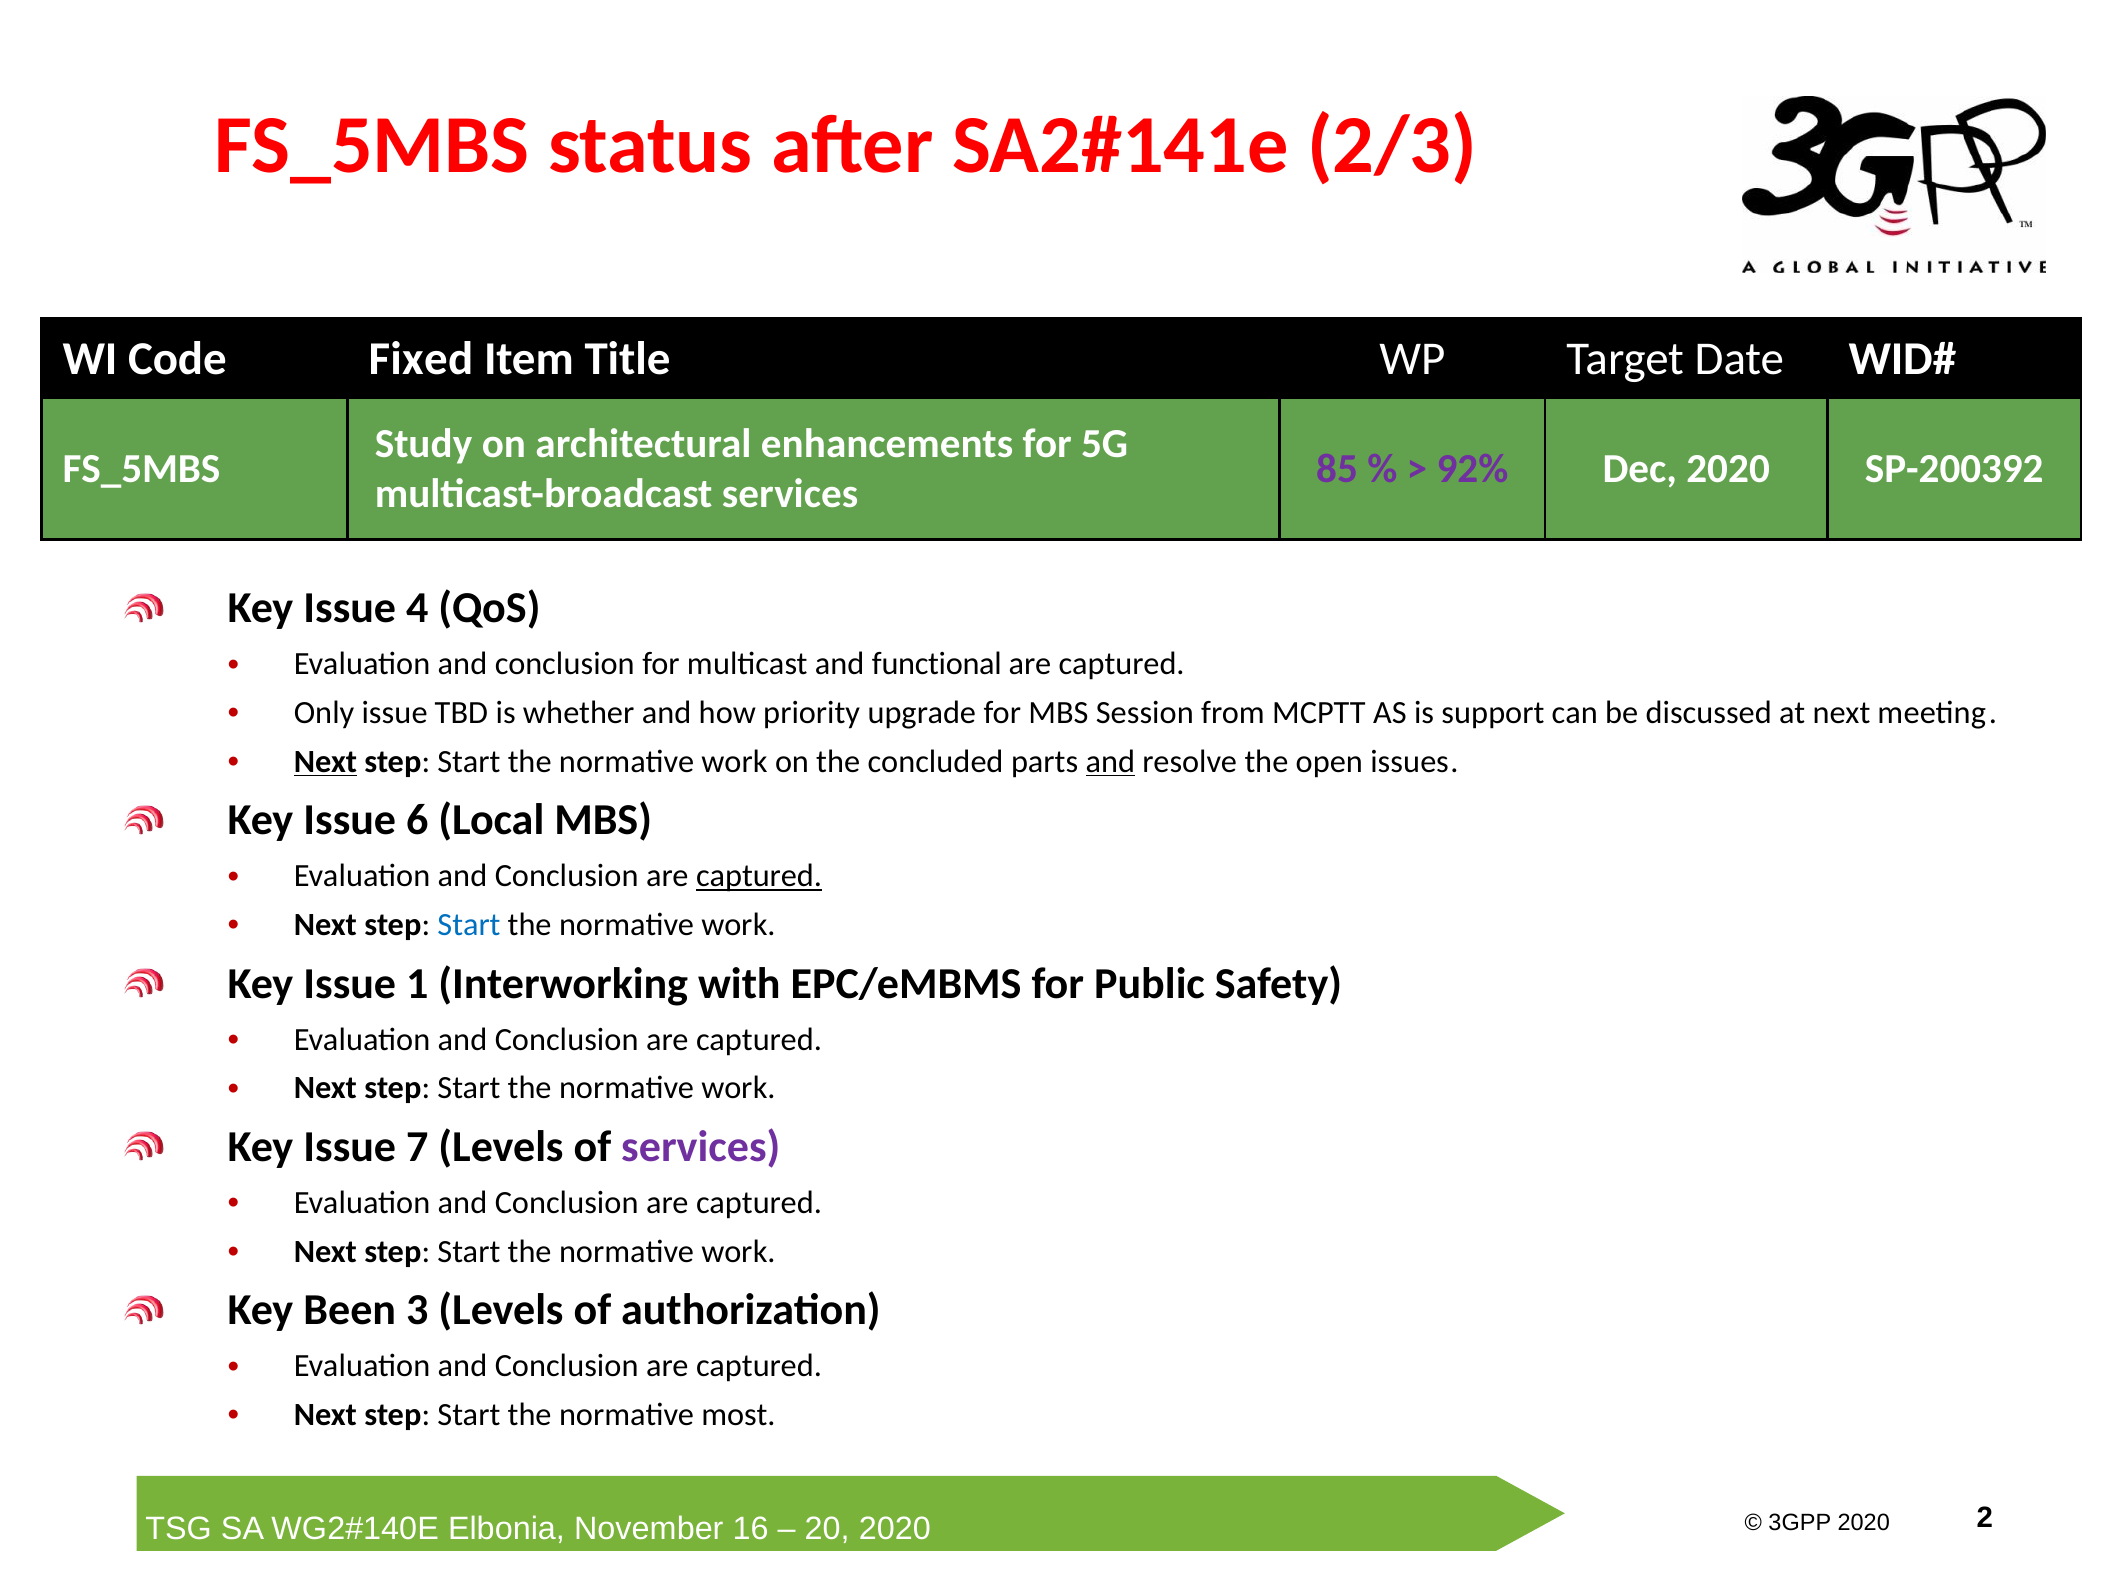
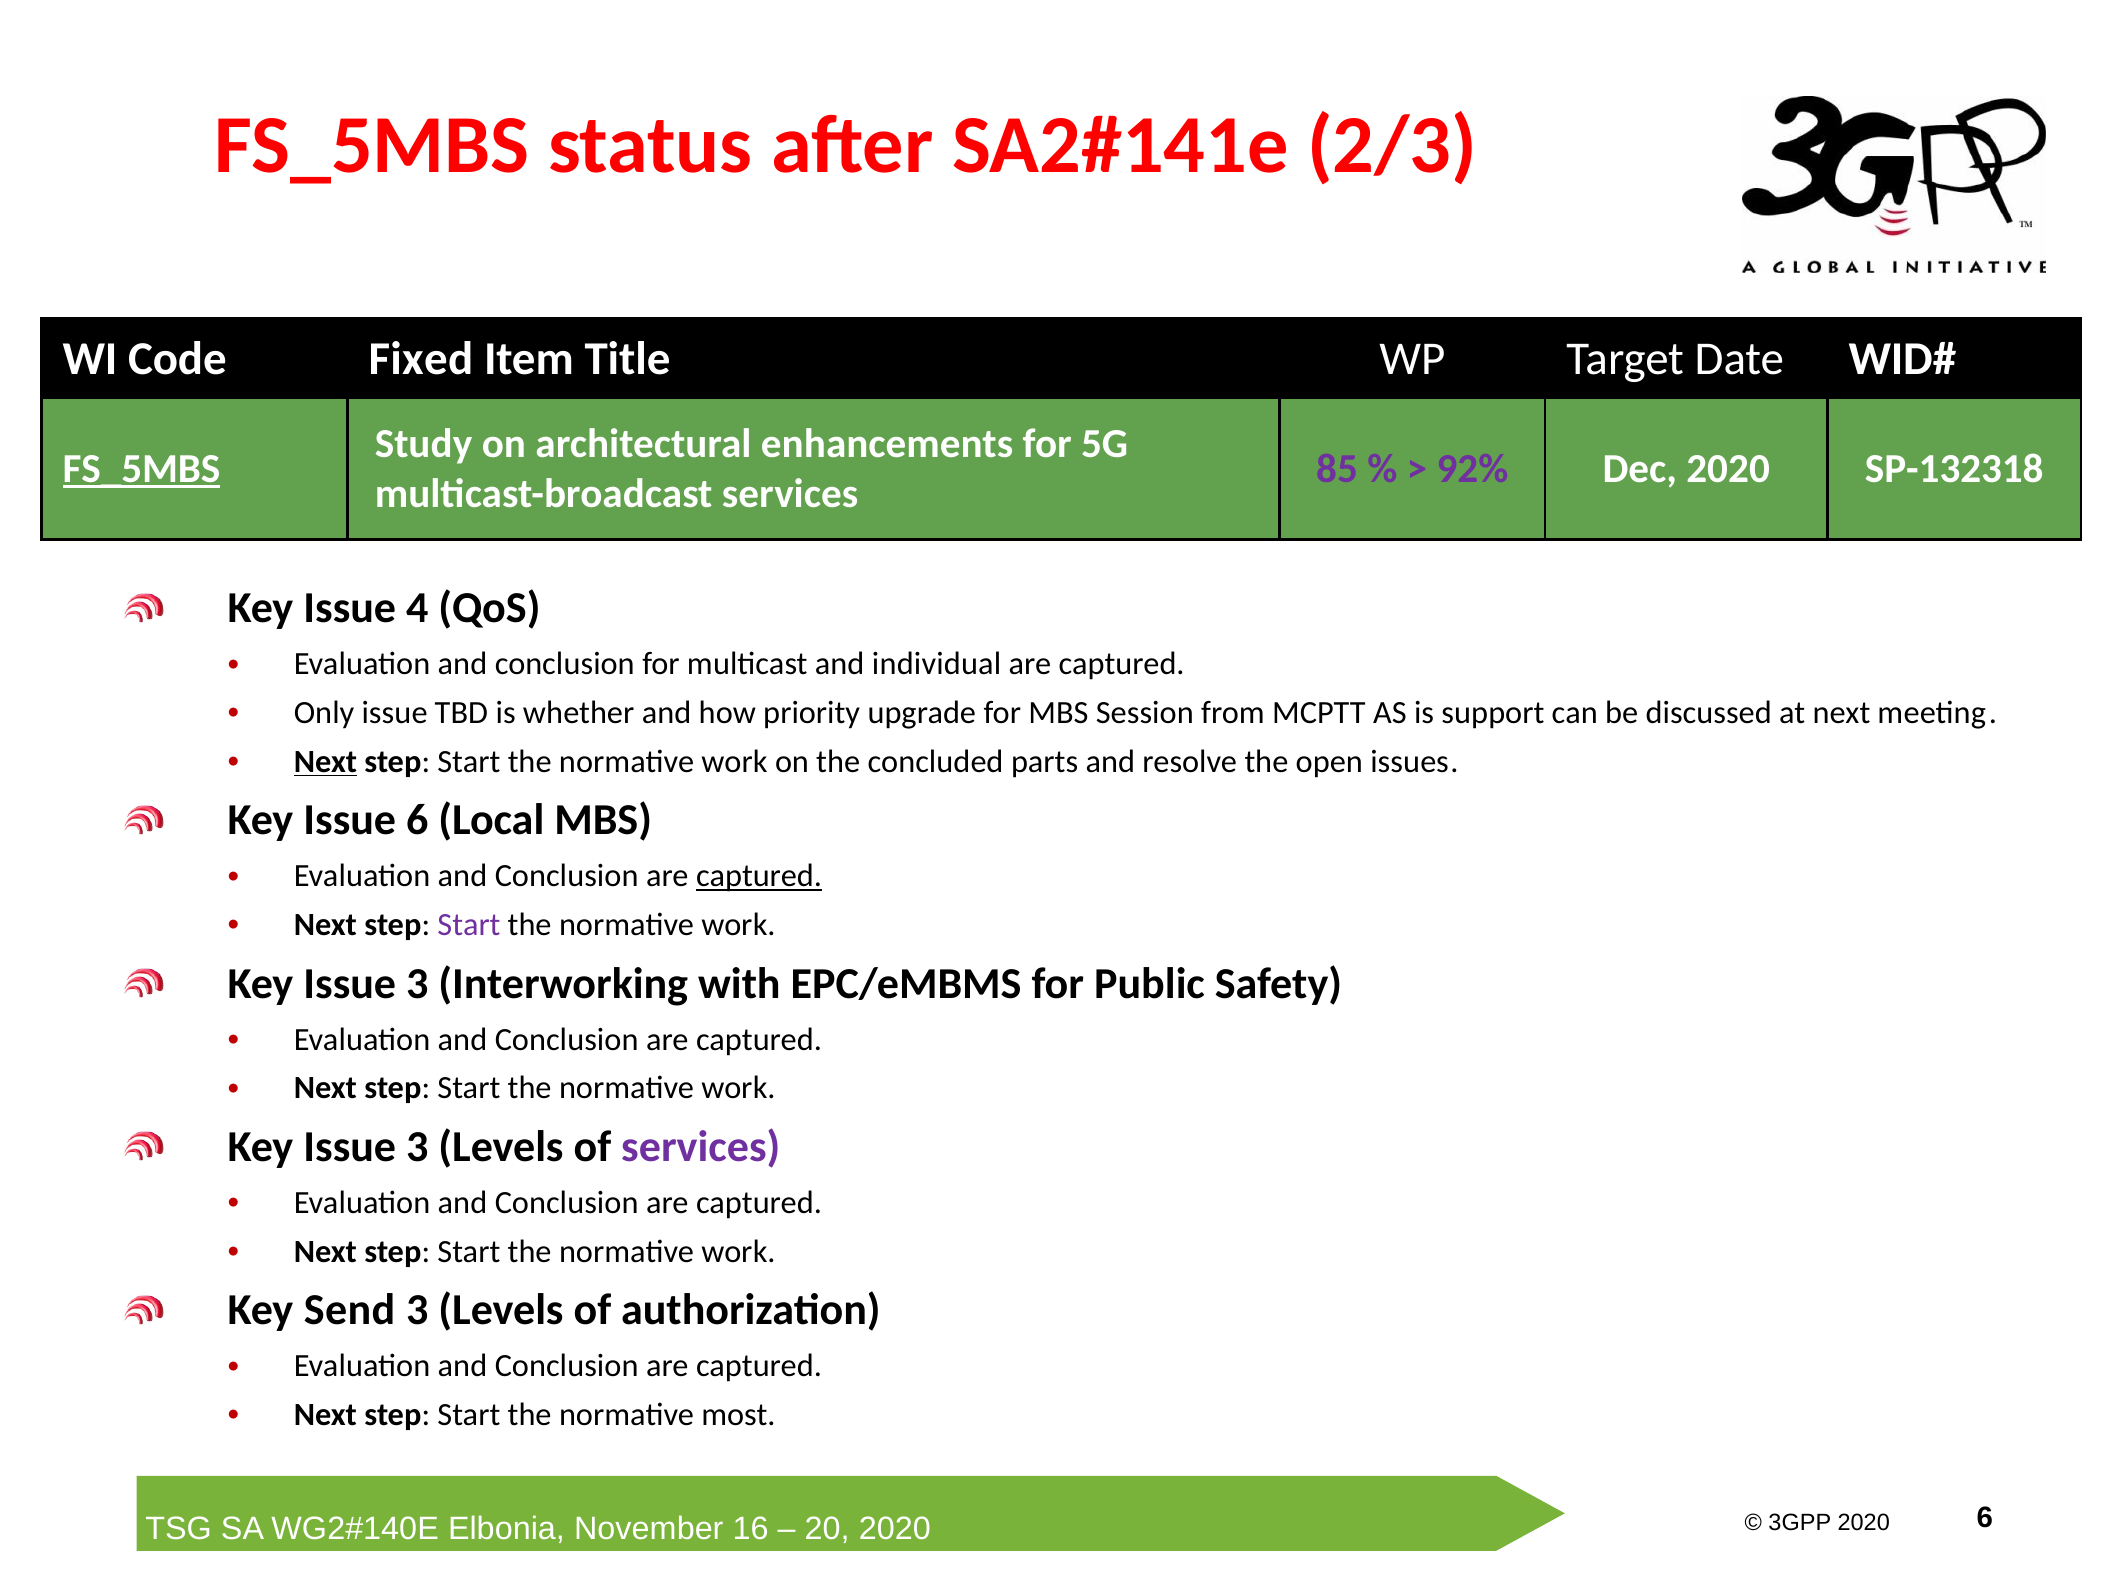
FS_5MBS underline: none -> present (142, 469)
SP-200392: SP-200392 -> SP-132318 (1954, 469)
functional: functional -> individual (937, 664)
and underline: present -> none (1110, 761)
Start colour: blue -> purple (469, 925)
1: 1 -> 3 (417, 983)
7: 7 -> 3 (417, 1147)
Been: Been -> Send (350, 1310)
2020 2: 2 -> 6 (1985, 1518)
